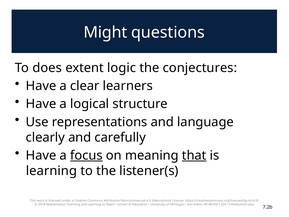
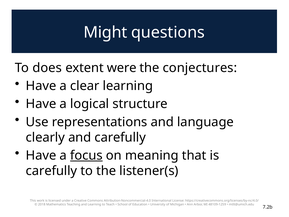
logic: logic -> were (122, 68)
clear learners: learners -> learning (128, 86)
that underline: present -> none (194, 155)
learning: learning -> carefully (51, 171)
